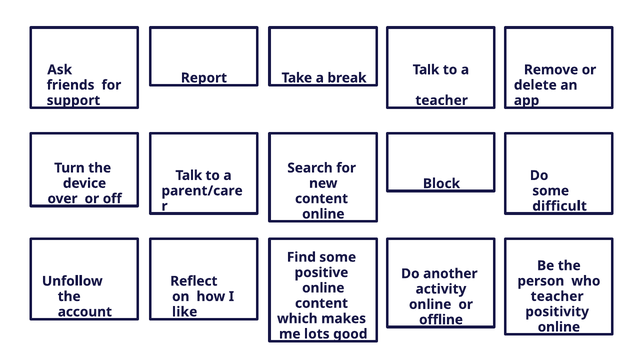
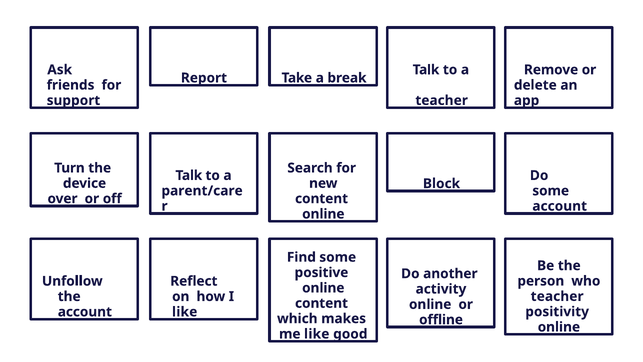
difficult: difficult -> account (560, 206)
me lots: lots -> like (317, 334)
